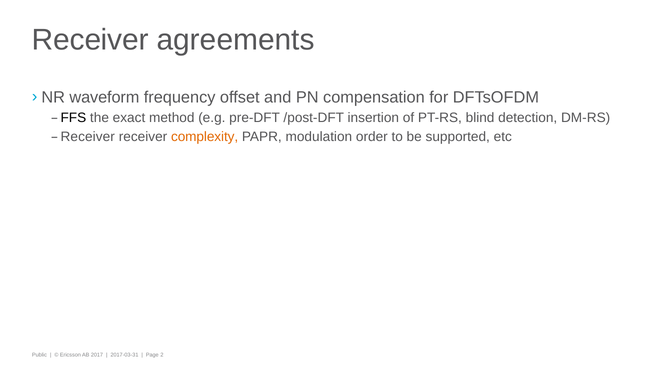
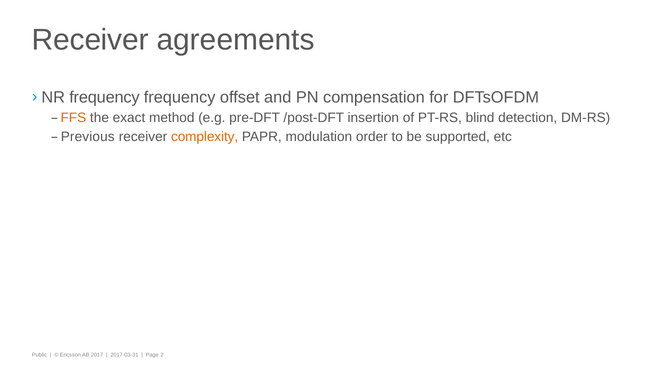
waveform: waveform -> frequency (104, 97)
FFS colour: black -> orange (73, 118)
Receiver: Receiver -> Previous (88, 137)
